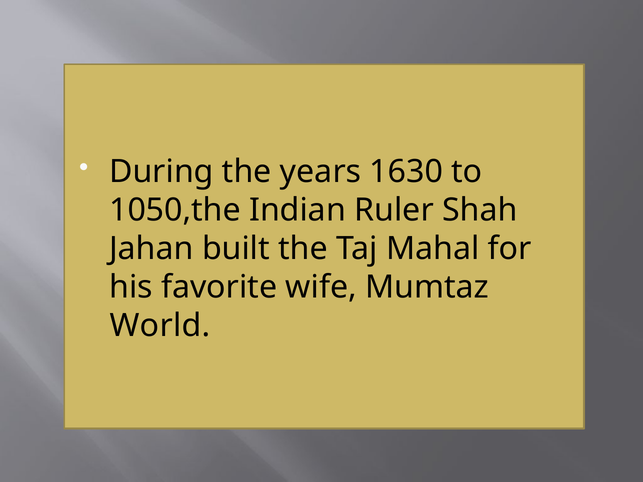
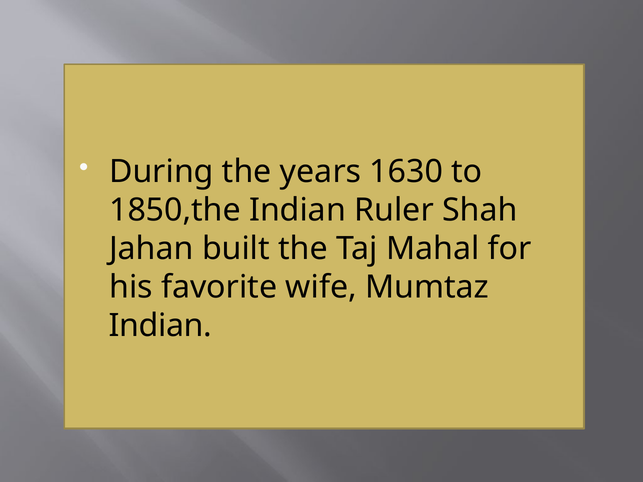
1050,the: 1050,the -> 1850,the (175, 210)
World: World -> Indian (160, 326)
